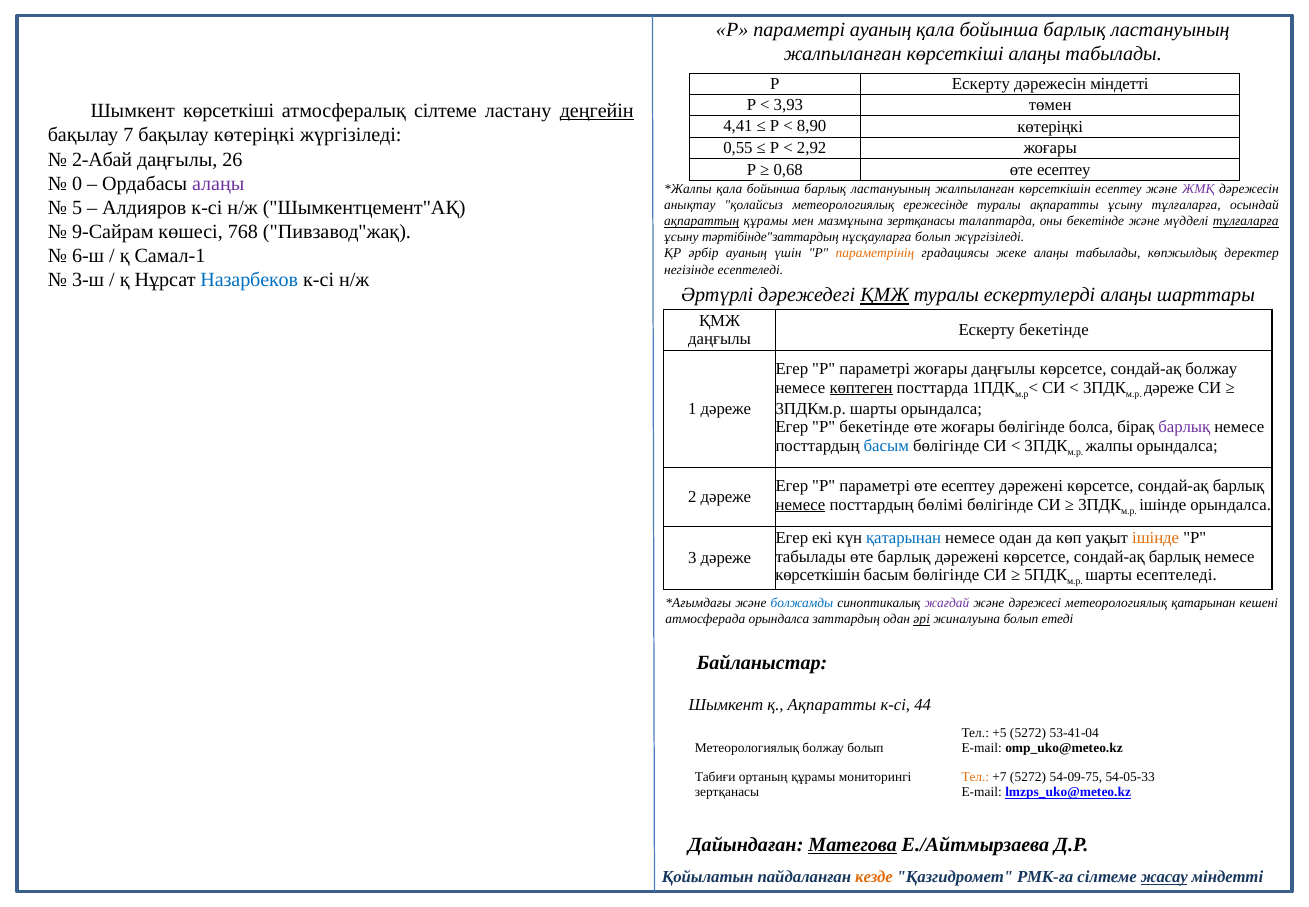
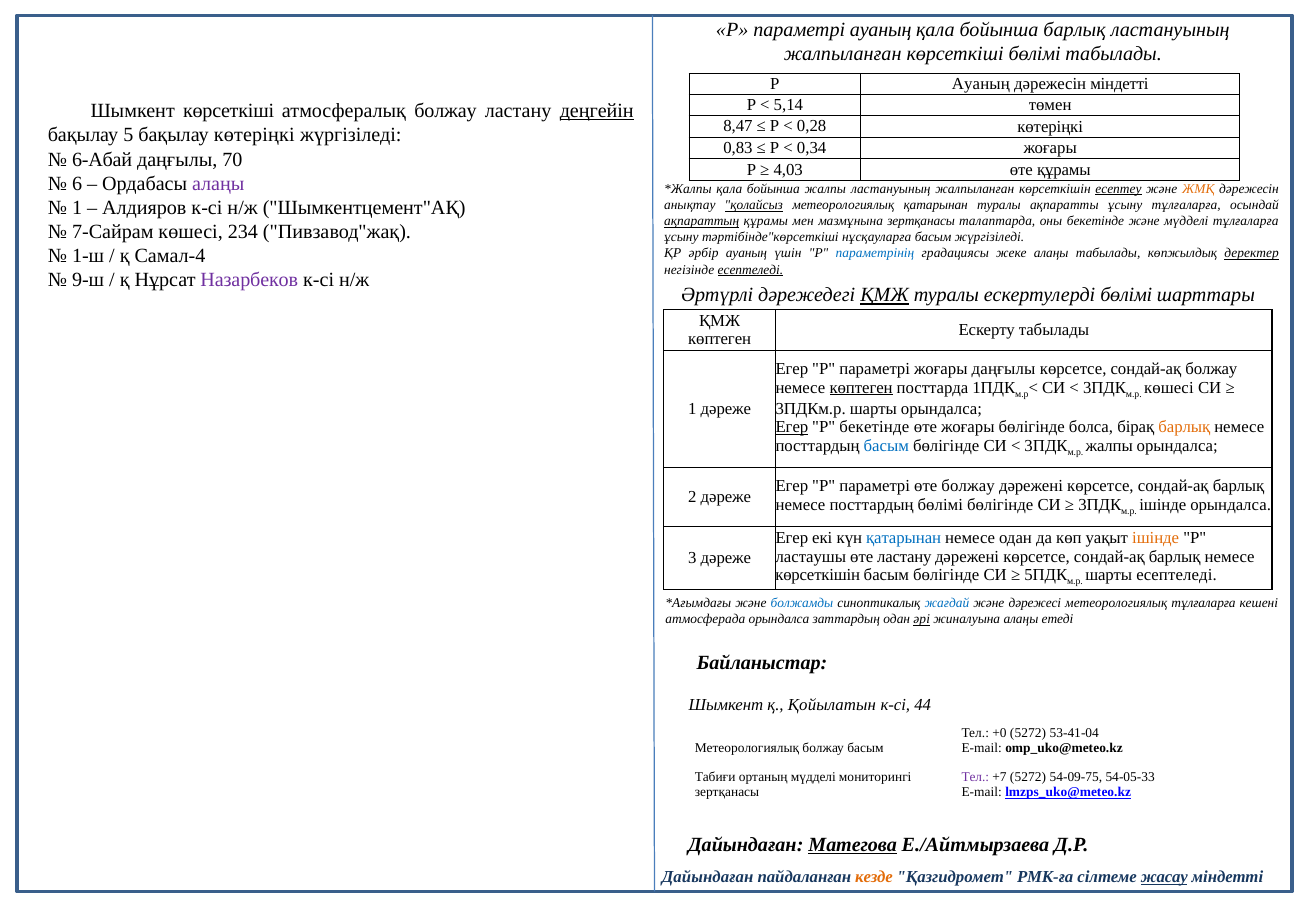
көрсеткіші алаңы: алаңы -> бөлімі (1035, 54)
Р Ескерту: Ескерту -> Ауаның (981, 84)
3,93: 3,93 -> 5,14 (788, 105)
атмосфералық сілтеме: сілтеме -> болжау (445, 111)
4,41: 4,41 -> 8,47 (738, 126)
8,90: 8,90 -> 0,28 (812, 126)
7: 7 -> 5 (128, 135)
0,55: 0,55 -> 0,83 (738, 148)
2,92: 2,92 -> 0,34 (812, 148)
2-Абай: 2-Абай -> 6-Абай (102, 159)
26: 26 -> 70 (232, 159)
0,68: 0,68 -> 4,03 (788, 169)
есептеу: есептеу -> құрамы (1064, 170)
0: 0 -> 6 (77, 183)
барлық: барлық -> жалпы (825, 189)
есептеу underline: none -> present (1118, 189)
ЖМҚ colour: purple -> orange (1198, 189)
5: 5 -> 1 (77, 208)
қолайсыз underline: none -> present (754, 205)
метеорологиялық ережесінде: ережесінде -> қатарынан (936, 205)
тұлғаларға underline: present -> none (1246, 221)
9-Сайрам: 9-Сайрам -> 7-Сайрам (113, 232)
768: 768 -> 234 (243, 232)
тәртібінде"заттардың: тәртібінде"заттардың -> тәртібінде"көрсеткіші (770, 237)
нұсқауларға болып: болып -> басым (933, 237)
6-ш: 6-ш -> 1-ш (88, 256)
Самал-1: Самал-1 -> Самал-4 (170, 256)
параметрінің colour: orange -> blue (875, 253)
деректер underline: none -> present (1252, 253)
есептеледі underline: none -> present (750, 269)
3-ш: 3-ш -> 9-ш (88, 280)
Назарбеков colour: blue -> purple (249, 280)
ескертулерді алаңы: алаңы -> бөлімі (1126, 295)
Ескерту бекетінде: бекетінде -> табылады (1054, 329)
даңғылы: даңғылы -> көптеген (720, 339)
дәреже: дәреже -> көшесі (1169, 387)
Егер underline: none -> present (792, 427)
барлық colour: purple -> orange (1184, 427)
параметрі өте есептеу: есептеу -> болжау (968, 486)
немесе underline: present -> none (800, 504)
табылады: табылады -> ластаушы (811, 556)
өте барлық: барлық -> ластану (904, 556)
жағдай colour: purple -> blue (947, 603)
метеорологиялық қатарынан: қатарынан -> тұлғаларға (1204, 603)
жиналуына болып: болып -> алаңы (1021, 619)
қ Ақпаратты: Ақпаратты -> Қойылатын (832, 704)
+5: +5 -> +0 (999, 732)
болжау болып: болып -> басым (865, 747)
ортаның құрамы: құрамы -> мүдделі (813, 777)
Тел colour: orange -> purple (975, 777)
Қойылатын: Қойылатын -> Дайындаған (708, 876)
